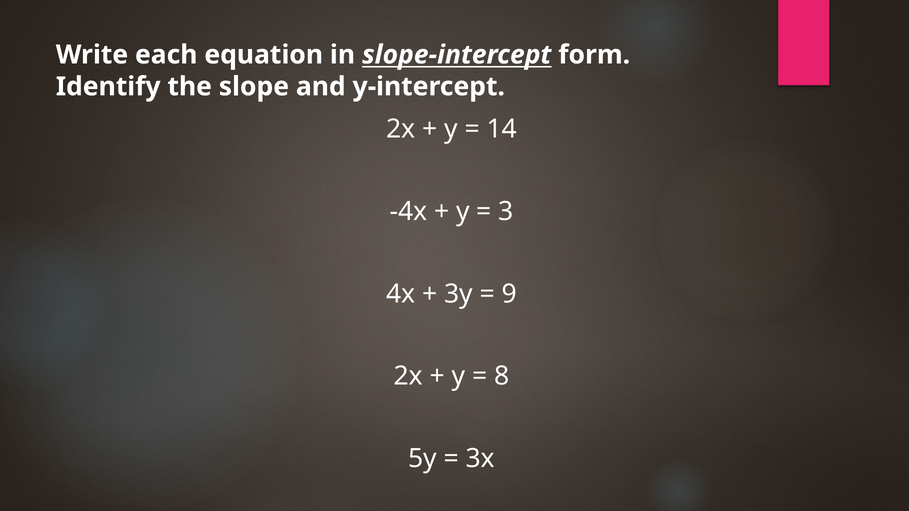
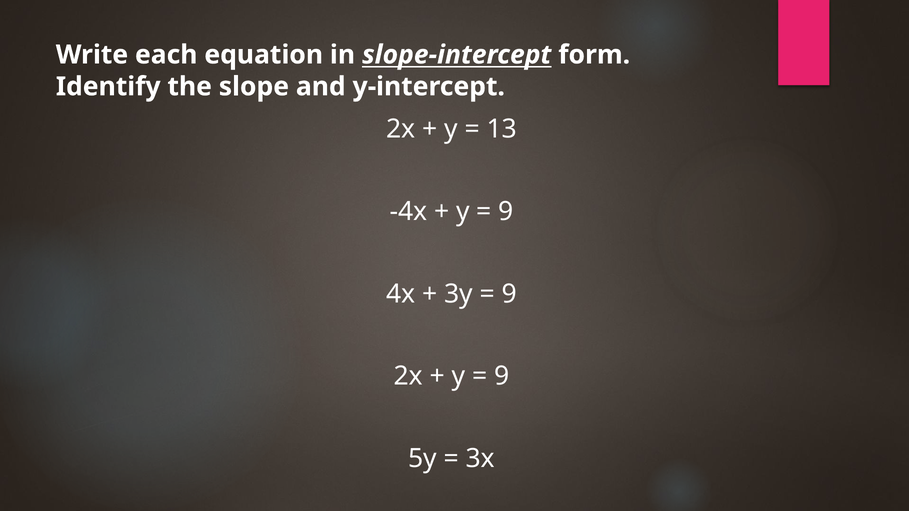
14: 14 -> 13 (502, 129)
3: 3 -> 9 (506, 212)
8: 8 -> 9 (502, 376)
